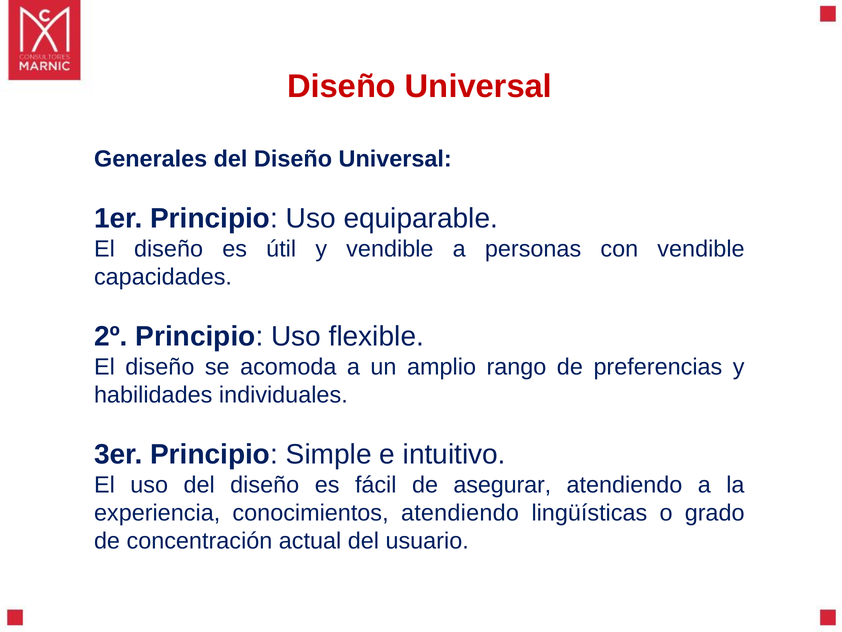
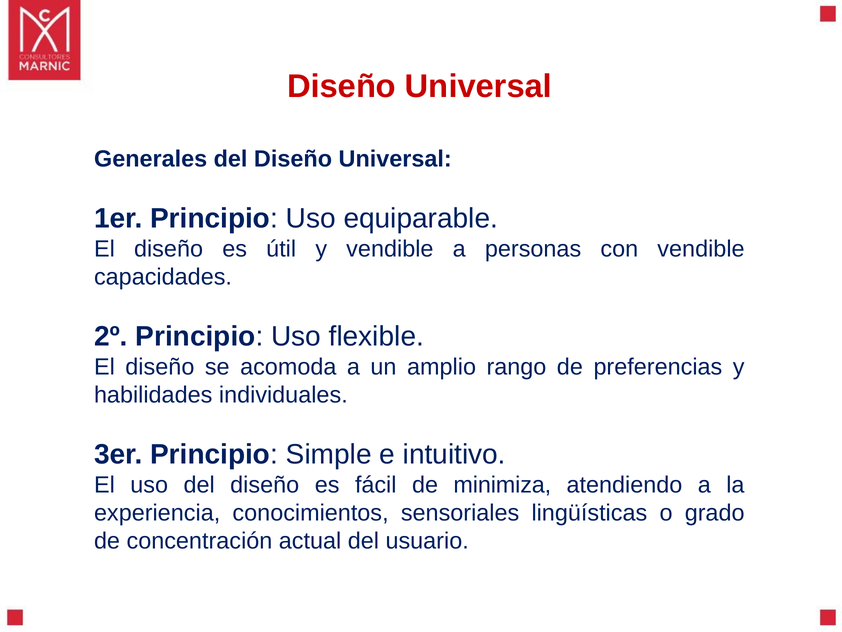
asegurar: asegurar -> minimiza (502, 485)
conocimientos atendiendo: atendiendo -> sensoriales (460, 513)
